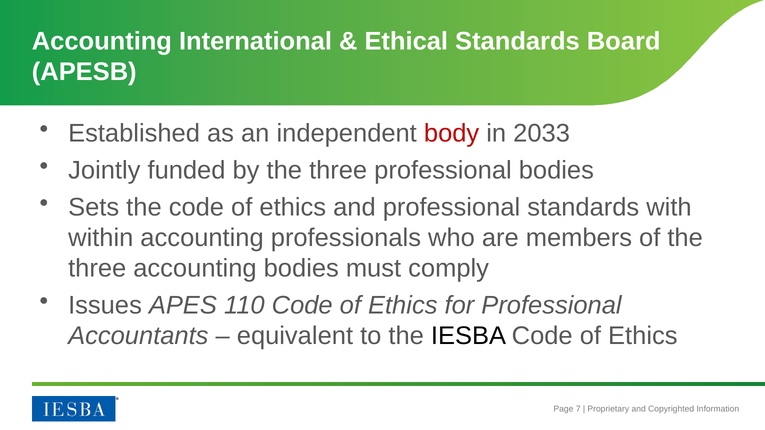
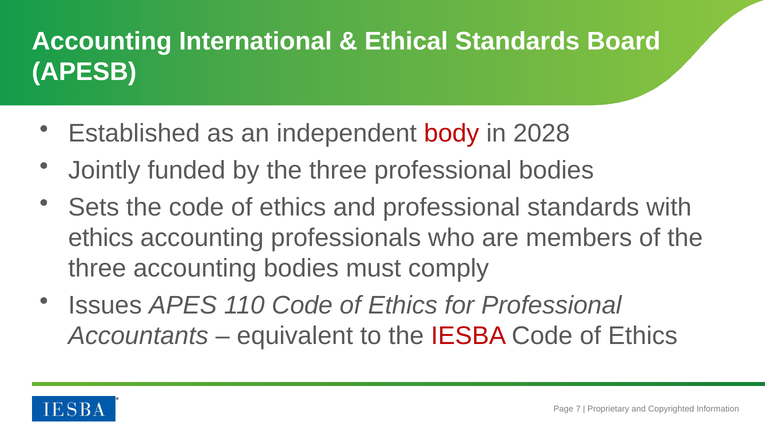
2033: 2033 -> 2028 (542, 134)
within: within -> ethics (101, 238)
IESBA colour: black -> red (469, 336)
